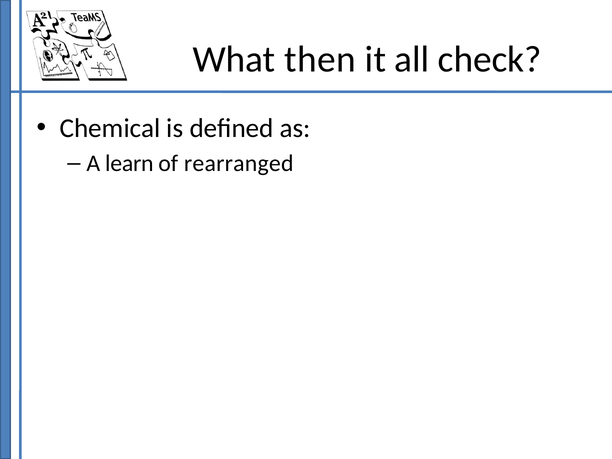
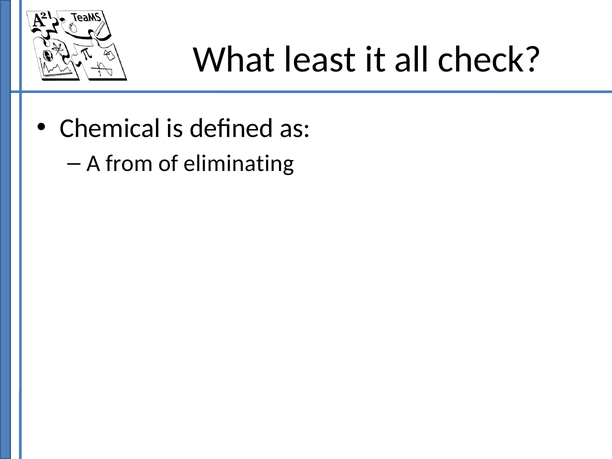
then: then -> least (320, 59)
learn: learn -> from (129, 164)
rearranged: rearranged -> eliminating (239, 164)
